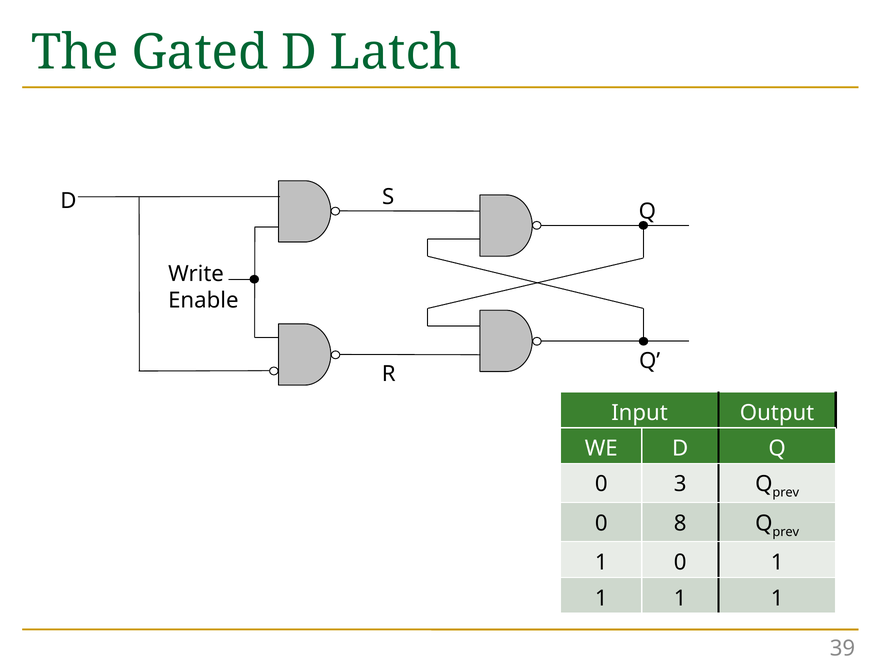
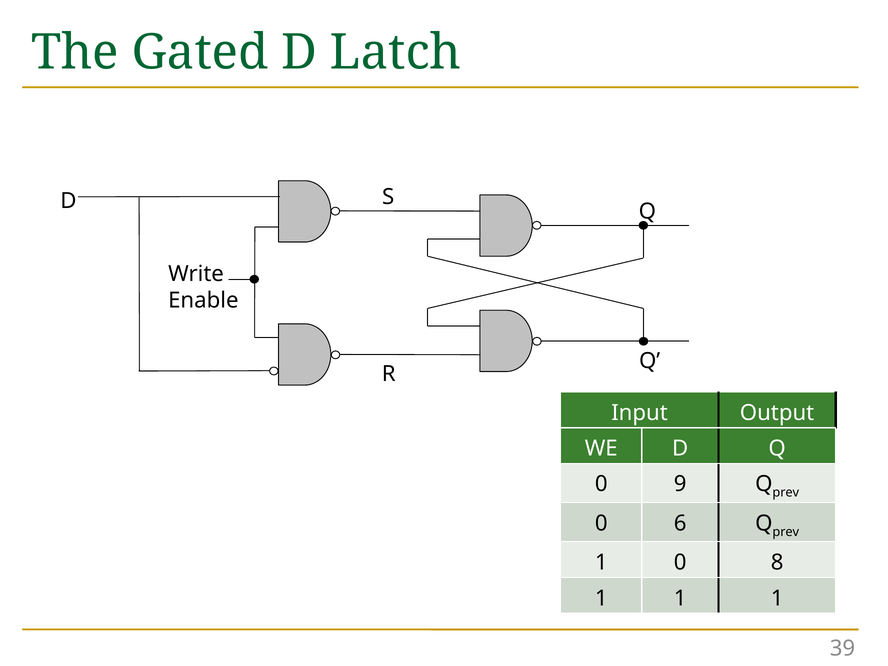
3: 3 -> 9 (680, 484)
8: 8 -> 6 (680, 523)
0 1: 1 -> 8 (777, 562)
